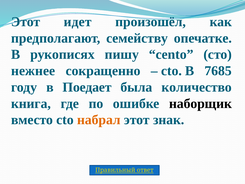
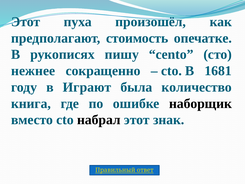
идет: идет -> пуха (78, 22)
семейству: семейству -> стоимость (137, 38)
7685: 7685 -> 1681 (218, 71)
Поедает: Поедает -> Играют (87, 87)
набрал colour: orange -> black (99, 120)
